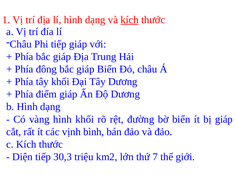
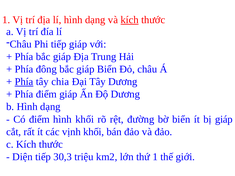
Phía underline: none -> present (24, 82)
tây khối: khối -> chia (60, 82)
Có vàng: vàng -> điểm (39, 119)
vịnh bình: bình -> khối (94, 132)
thứ 7: 7 -> 1 (155, 157)
